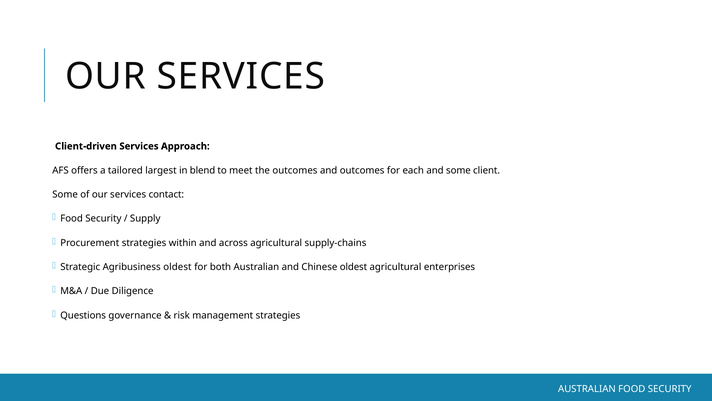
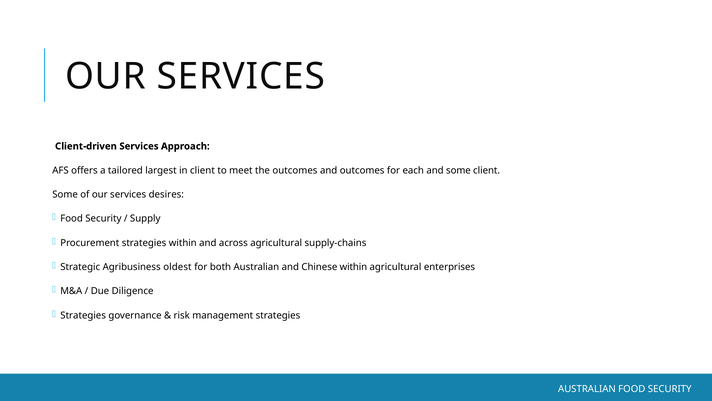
in blend: blend -> client (202, 170)
contact: contact -> desires (166, 194)
Chinese oldest: oldest -> within (353, 267)
Questions: Questions -> Strategies (83, 315)
